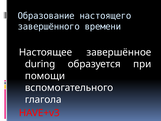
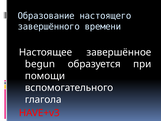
during: during -> begun (40, 64)
